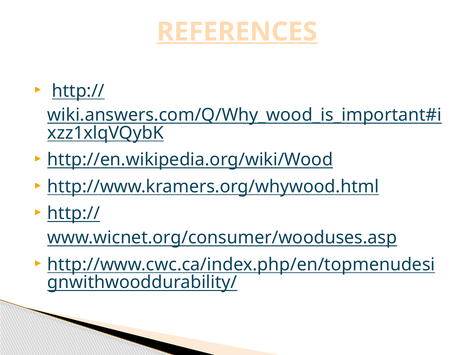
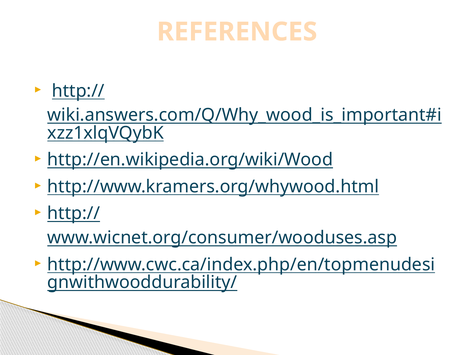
REFERENCES underline: present -> none (237, 32)
